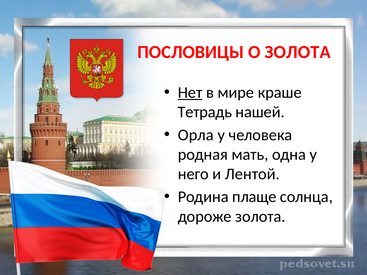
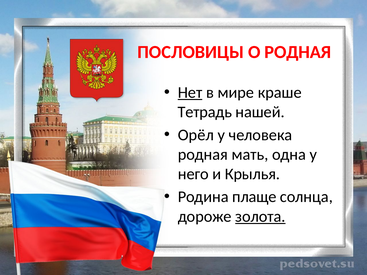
О ЗОЛОТА: ЗОЛОТА -> РОДНАЯ (298, 52)
Орла: Орла -> Орёл (196, 135)
Лентой: Лентой -> Крылья (252, 174)
золота underline: none -> present (260, 217)
